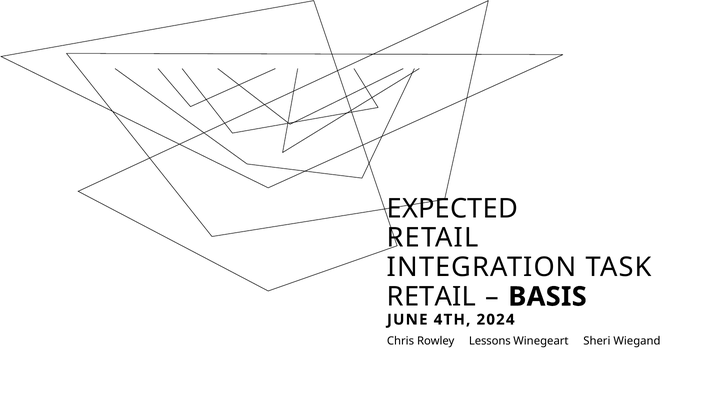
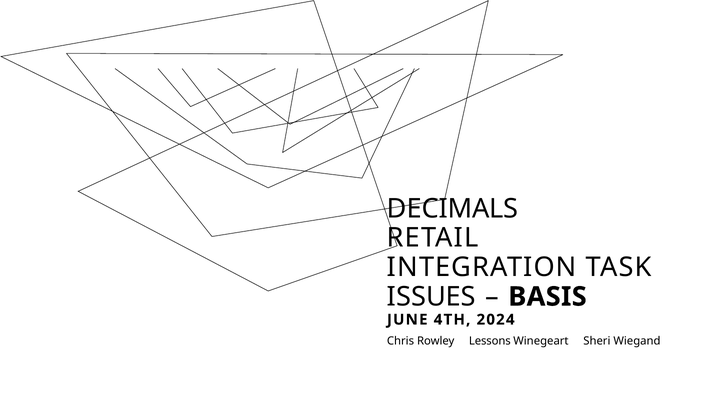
EXPECTED: EXPECTED -> DECIMALS (453, 208)
RETAIL: RETAIL -> ISSUES (431, 297)
